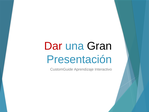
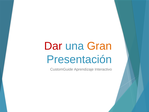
Gran colour: black -> orange (99, 46)
